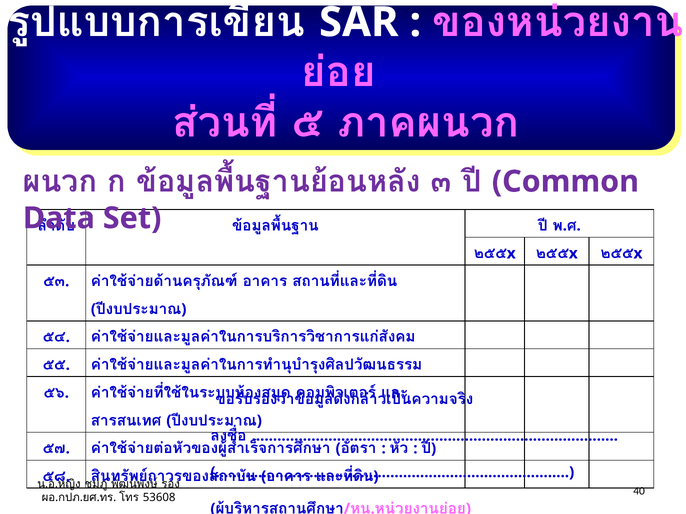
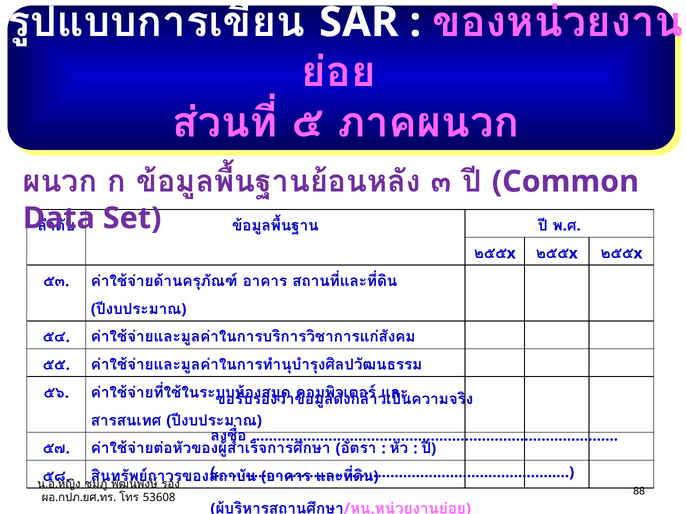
40: 40 -> 88 (639, 491)
